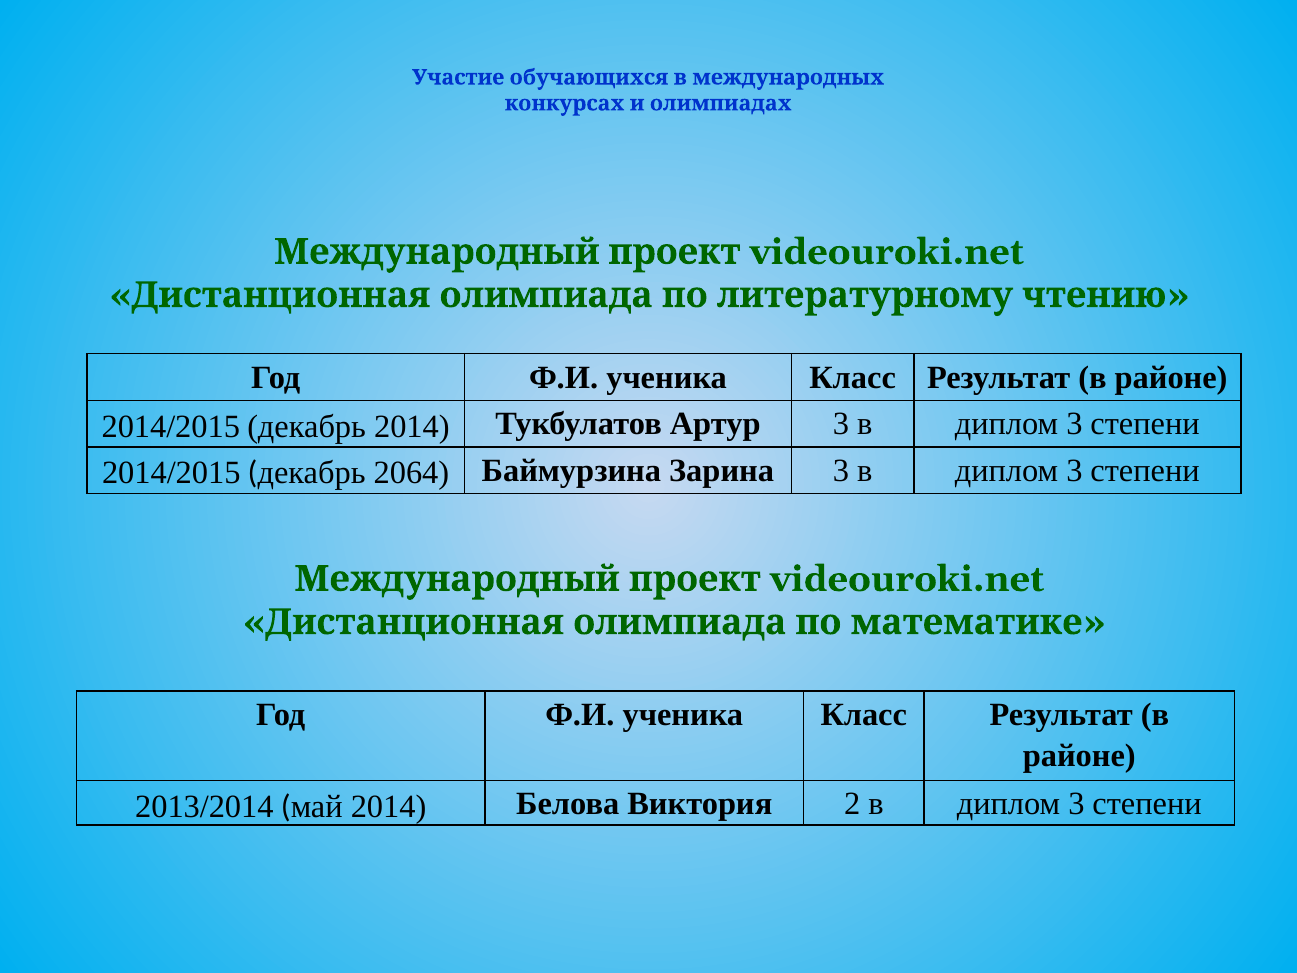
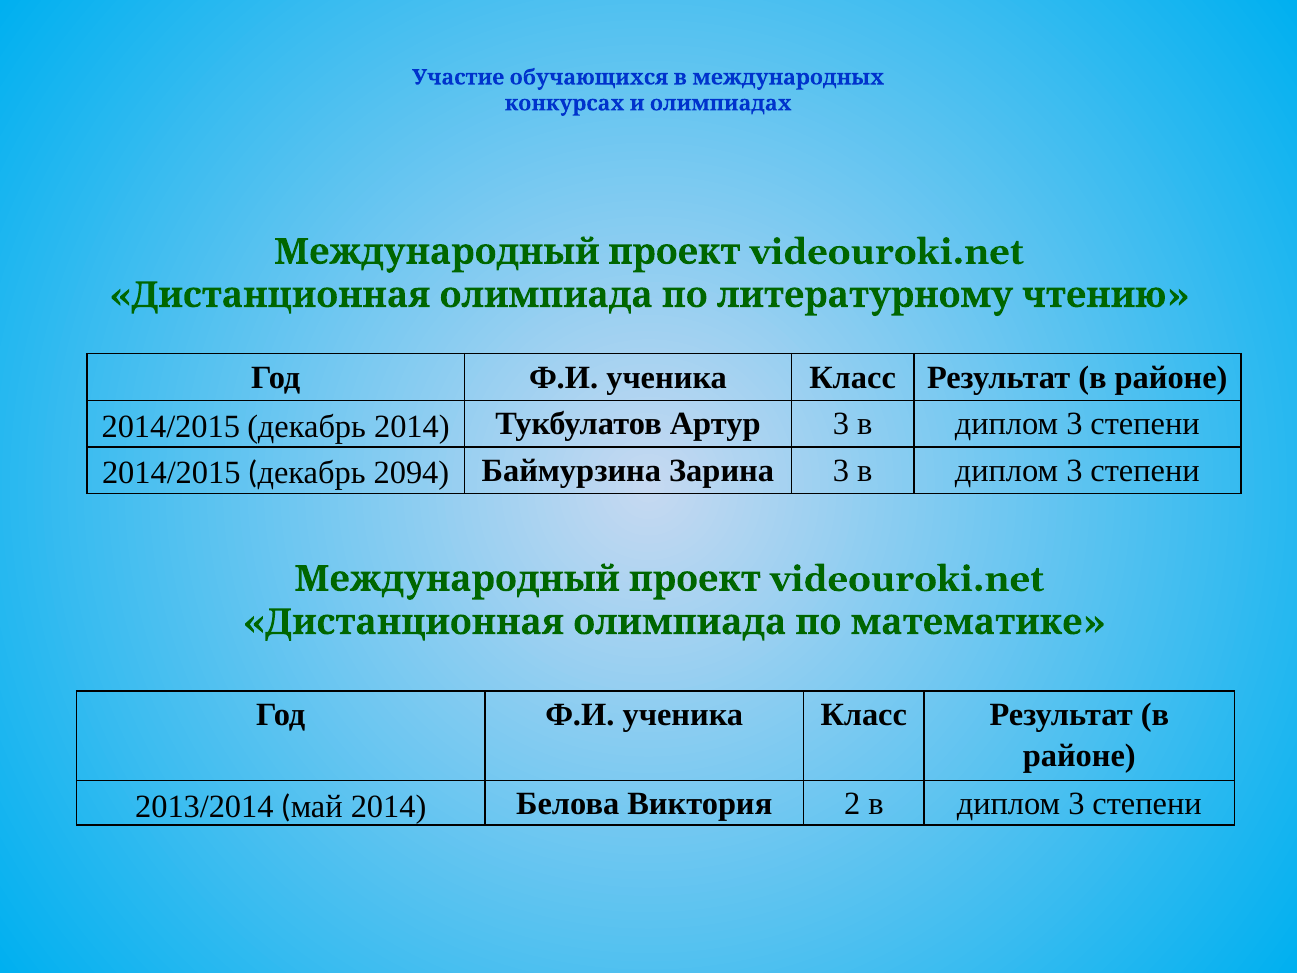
2064: 2064 -> 2094 (411, 473)
